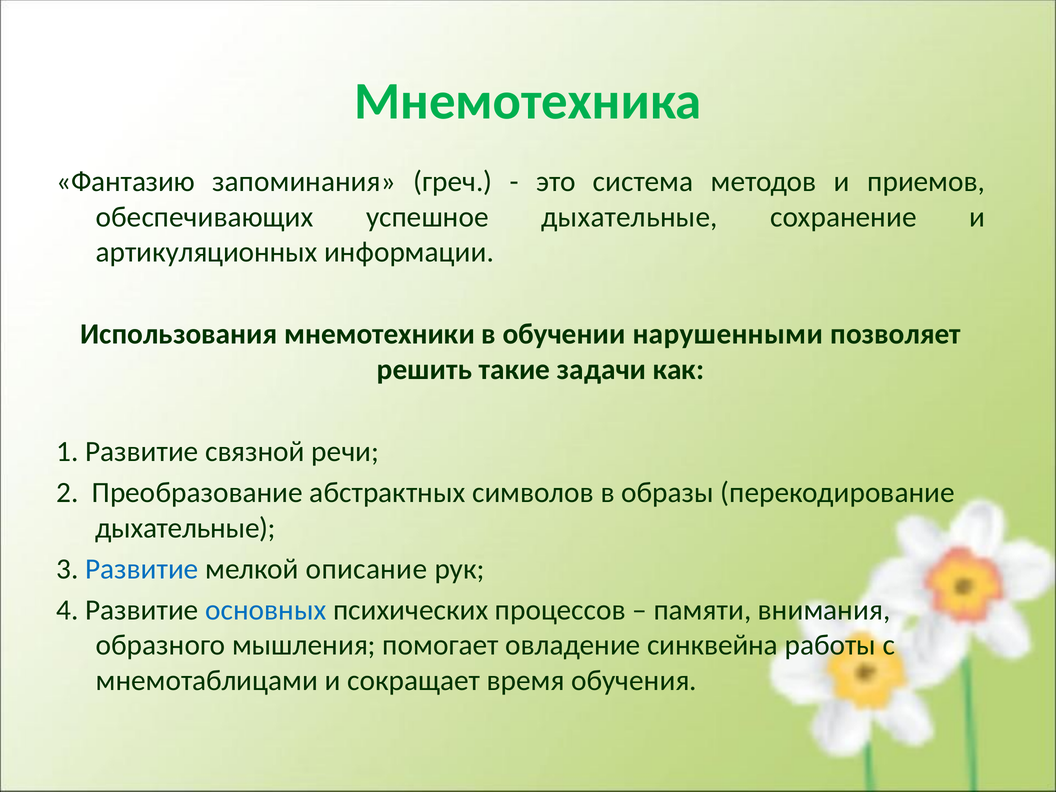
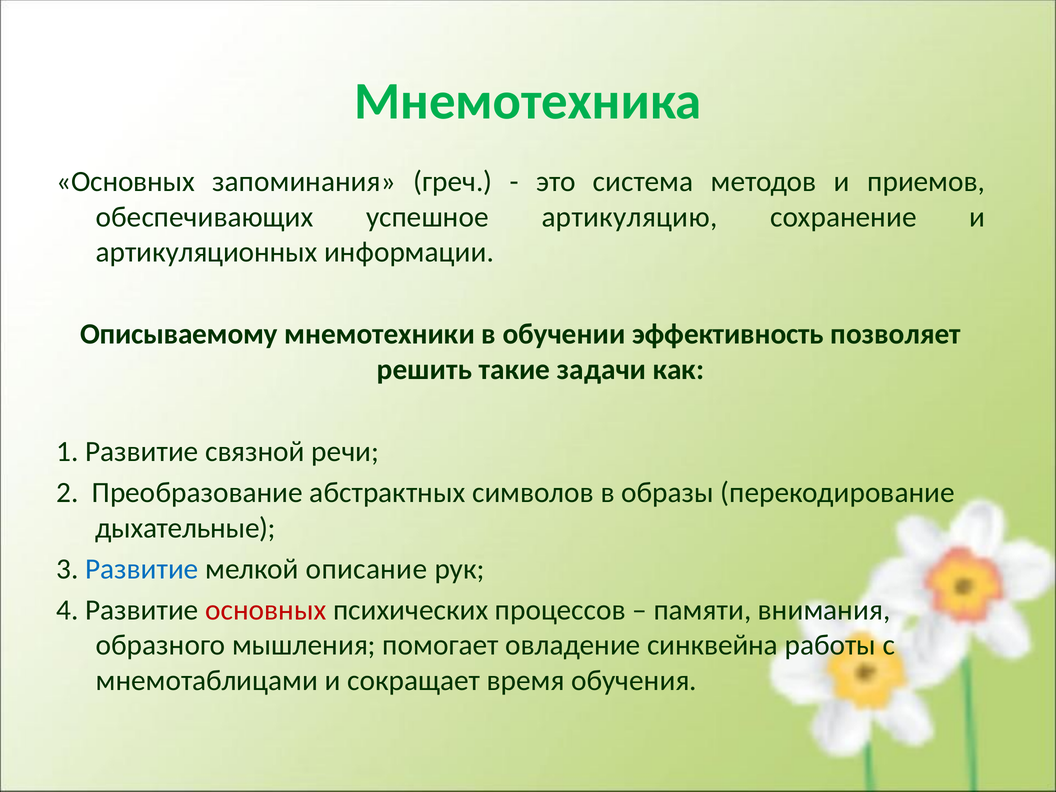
Фантазию: Фантазию -> Основных (126, 182)
успешное дыхательные: дыхательные -> артикуляцию (629, 217)
Использования: Использования -> Описываемому (179, 334)
нарушенными: нарушенными -> эффективность (728, 334)
основных colour: blue -> red (266, 610)
